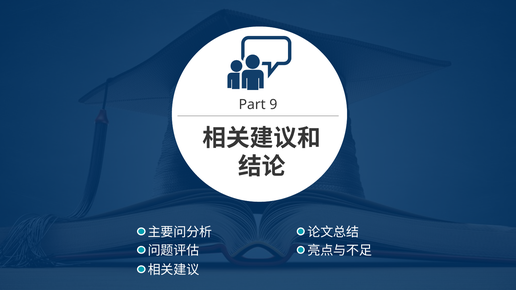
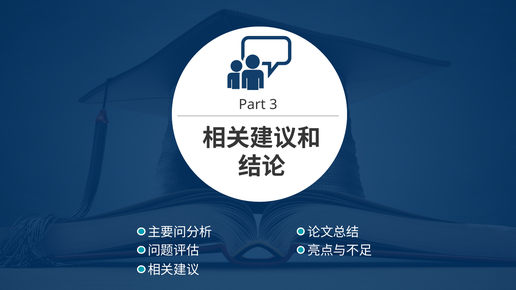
9: 9 -> 3 (273, 105)
